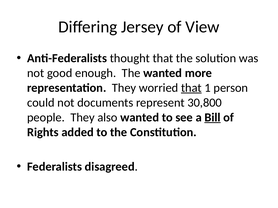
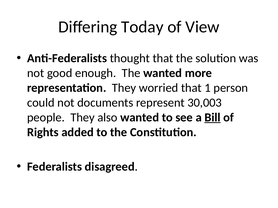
Jersey: Jersey -> Today (142, 27)
that underline: present -> none (191, 88)
30,800: 30,800 -> 30,003 (205, 103)
